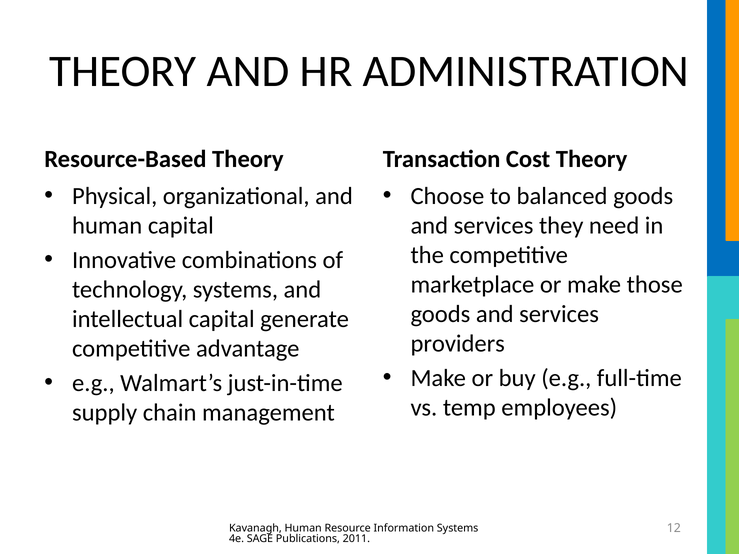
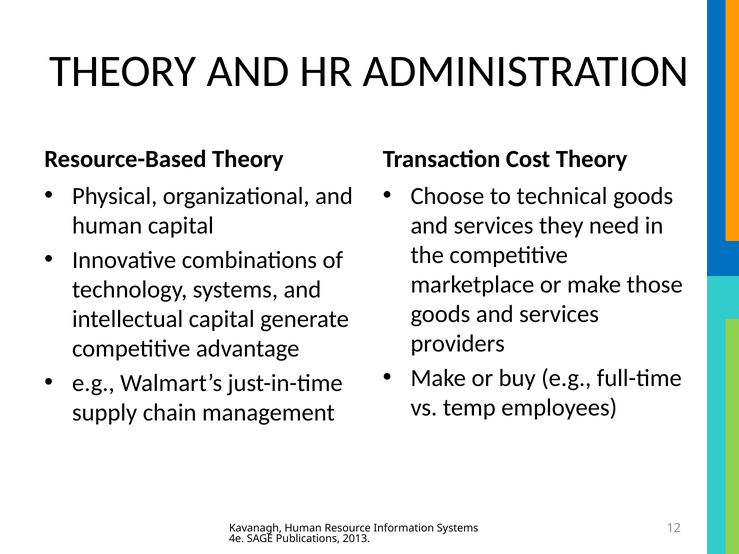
balanced: balanced -> technical (562, 196)
2011: 2011 -> 2013 (356, 539)
